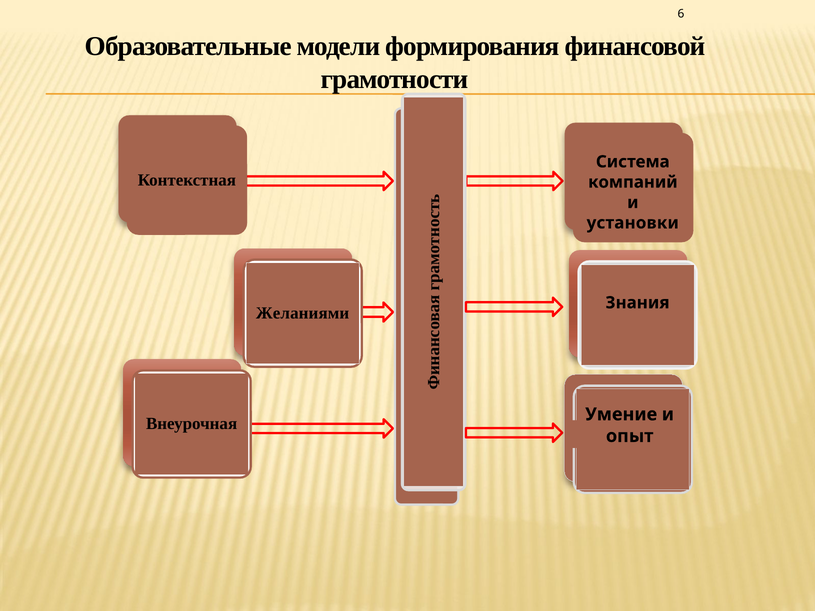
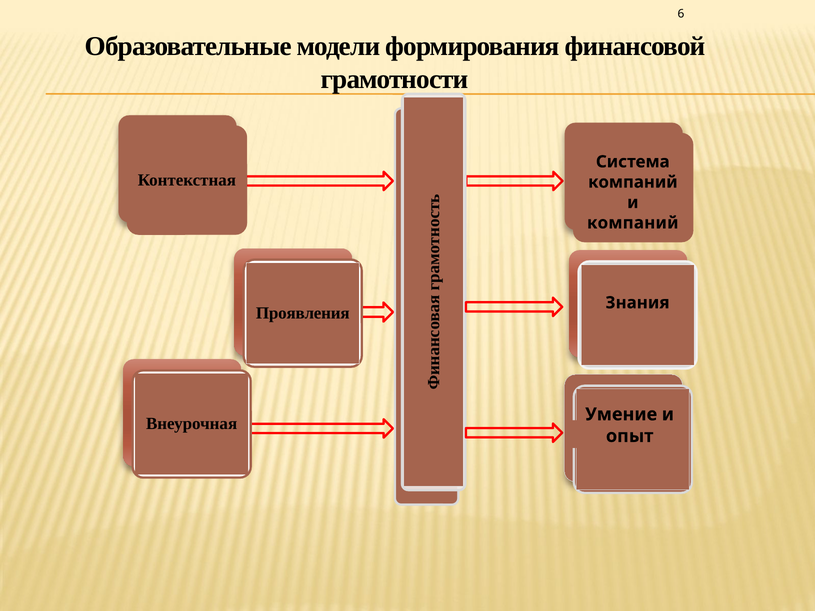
установки: установки -> компаний (633, 223)
Желаниями: Желаниями -> Проявления (303, 313)
